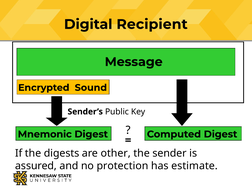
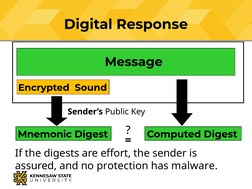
Recipient: Recipient -> Response (152, 24)
other: other -> effort (116, 153)
estimate: estimate -> malware (195, 166)
